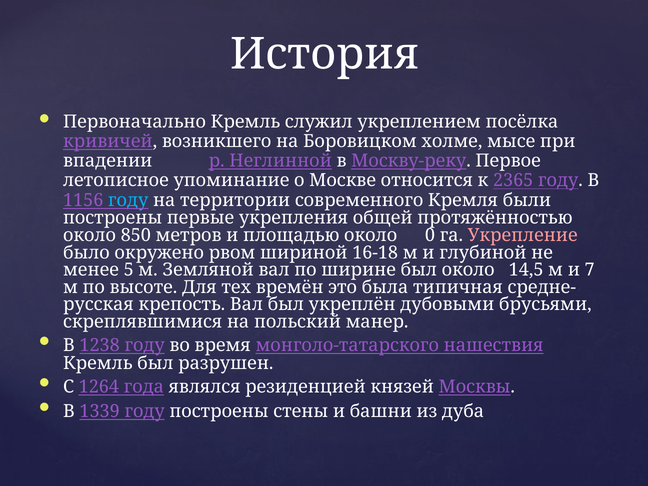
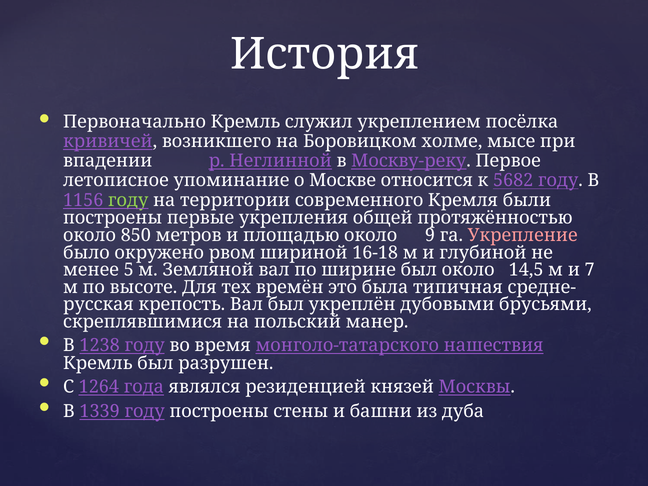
2365: 2365 -> 5682 (513, 181)
году colour: light blue -> light green (128, 200)
0: 0 -> 9 (430, 235)
